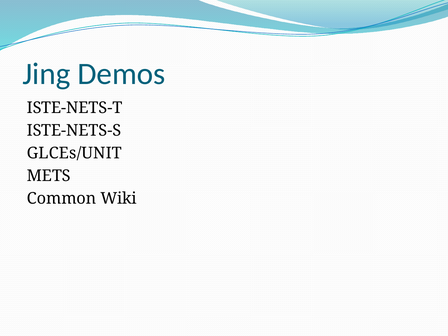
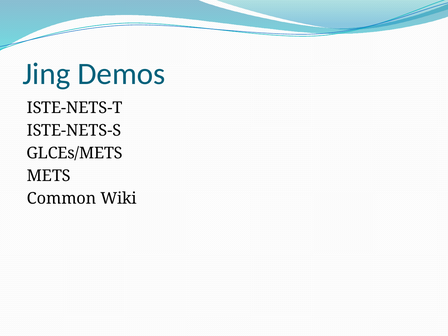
GLCEs/UNIT: GLCEs/UNIT -> GLCEs/METS (75, 153)
